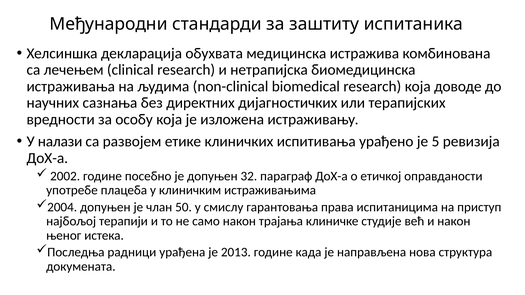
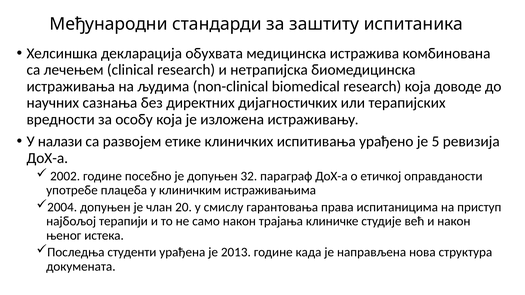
50: 50 -> 20 (184, 207)
радници: радници -> студенти (132, 253)
